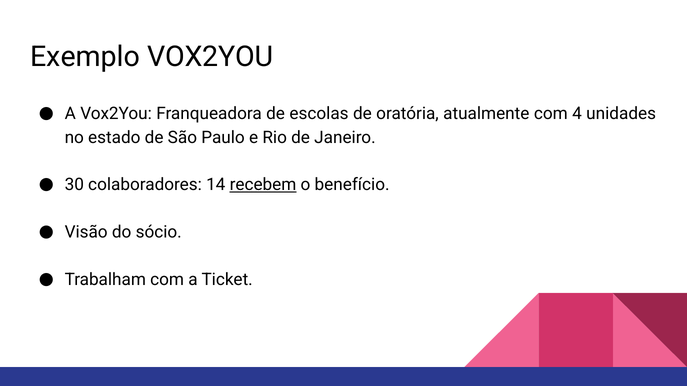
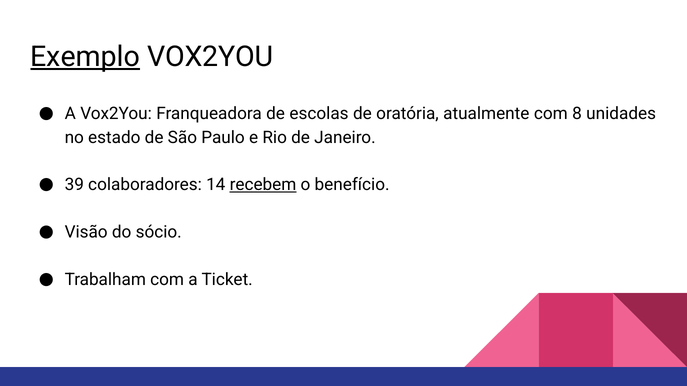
Exemplo underline: none -> present (85, 57)
4: 4 -> 8 (577, 114)
30: 30 -> 39 (74, 185)
